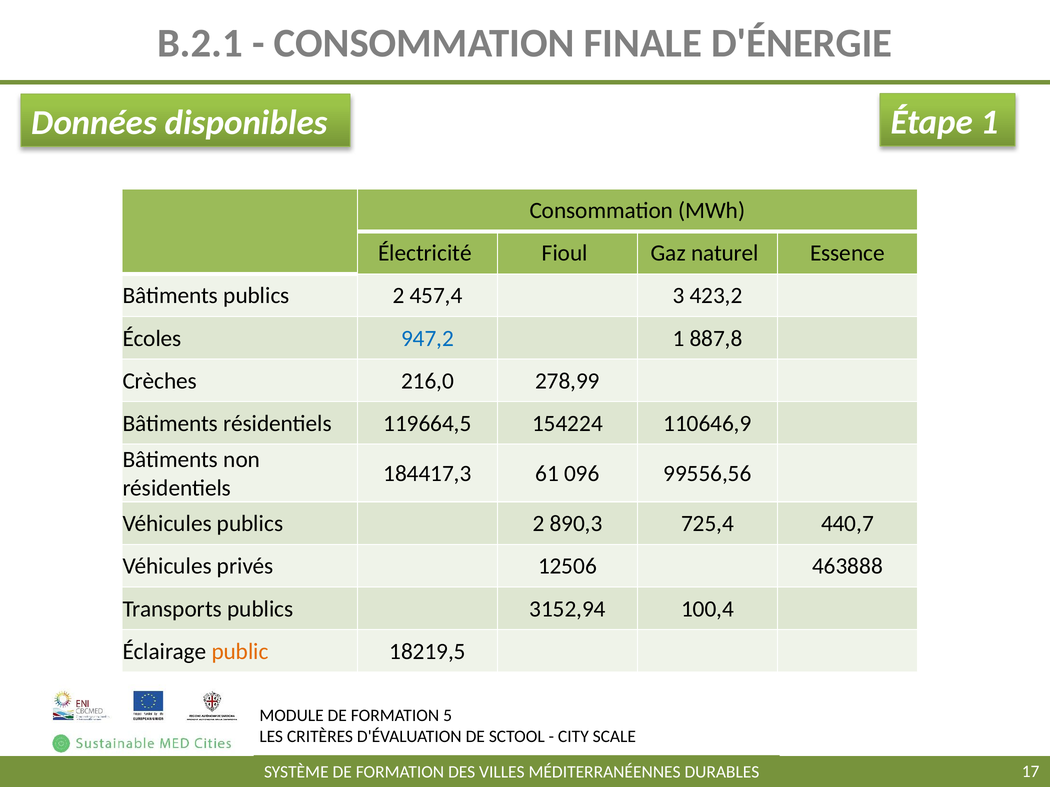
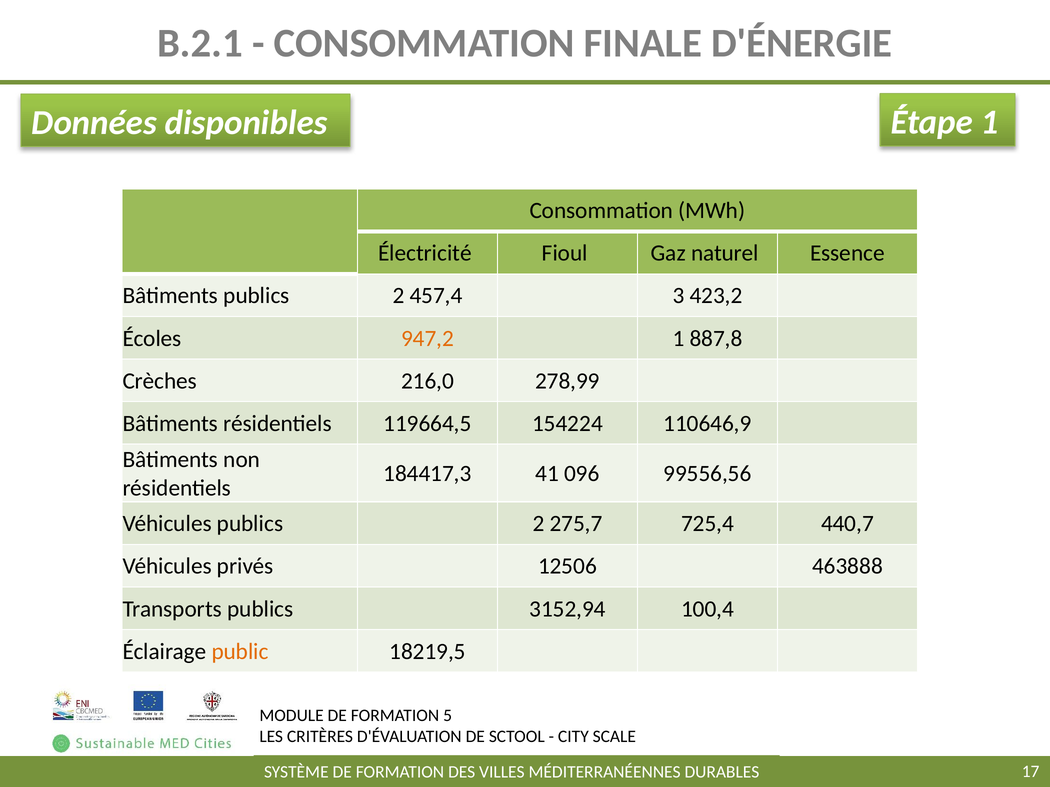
947,2 colour: blue -> orange (428, 339)
61: 61 -> 41 (547, 474)
890,3: 890,3 -> 275,7 (576, 524)
